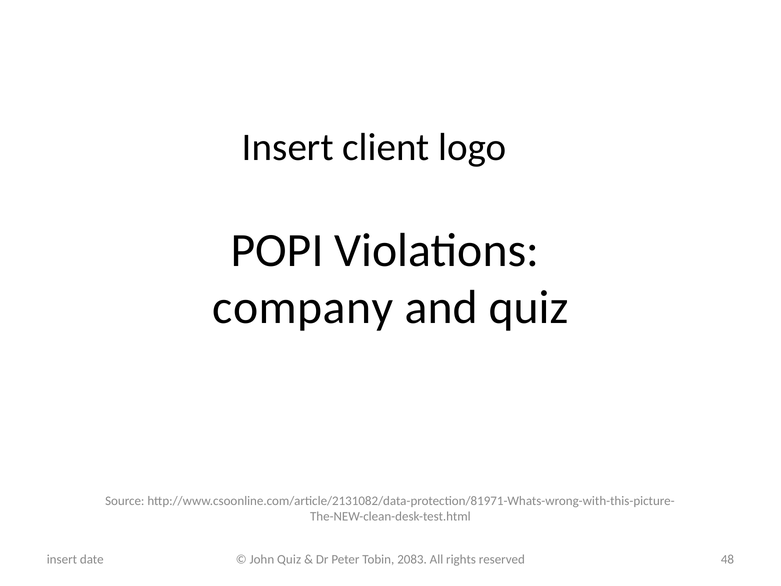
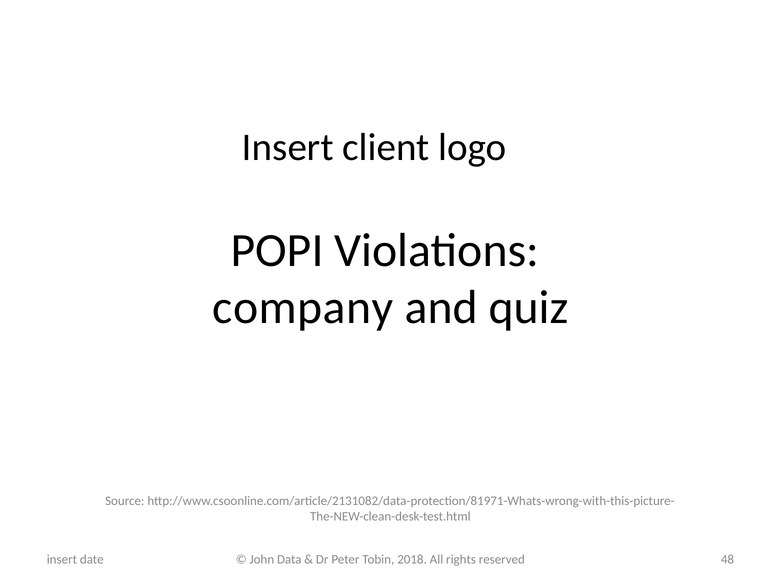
John Quiz: Quiz -> Data (289, 559)
2083: 2083 -> 2018 (412, 559)
